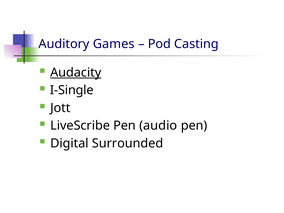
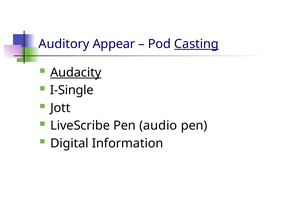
Games: Games -> Appear (114, 44)
Casting underline: none -> present (196, 44)
Surrounded: Surrounded -> Information (128, 143)
